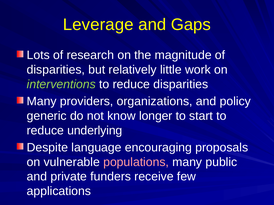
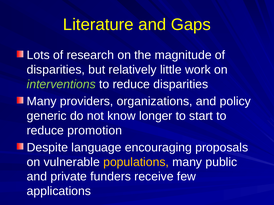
Leverage: Leverage -> Literature (98, 25)
underlying: underlying -> promotion (95, 131)
populations colour: pink -> yellow (136, 162)
